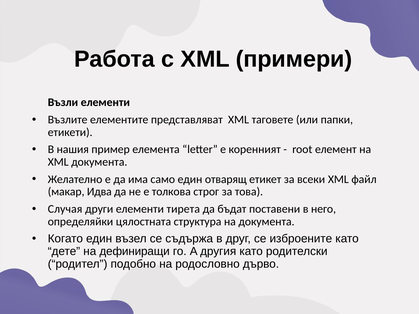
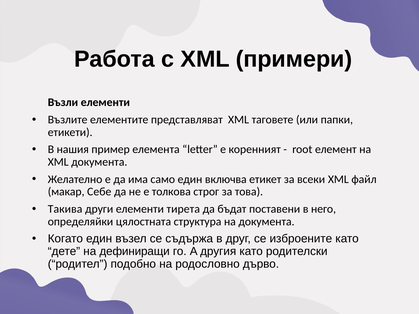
отварящ: отварящ -> включва (226, 179)
Идва: Идва -> Себе (99, 192)
Случая: Случая -> Такива (65, 209)
